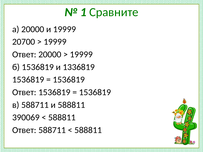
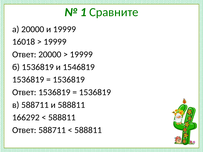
20700: 20700 -> 16018 (24, 42)
1336819: 1336819 -> 1546819 (79, 67)
390069: 390069 -> 166292 (26, 118)
